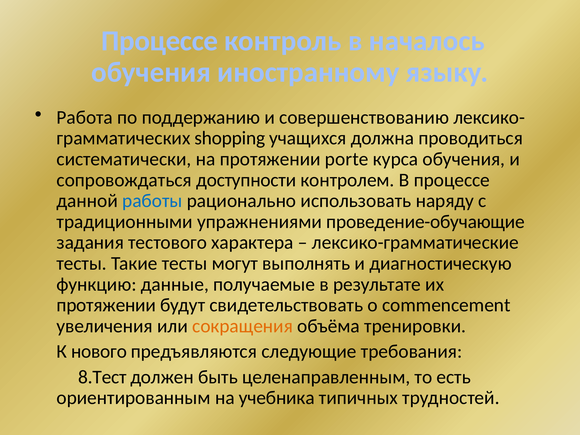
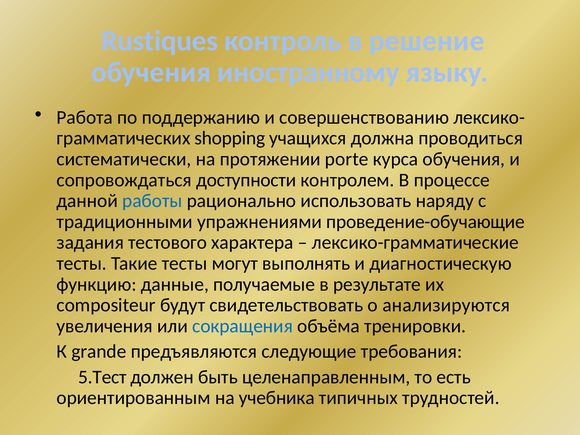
Процессе: Процессе -> Rustiques (160, 41)
началось: началось -> решение (427, 41)
протяжении: протяжении -> compositeur (106, 305)
commencement: commencement -> анализируются (446, 305)
сокращения colour: orange -> blue (243, 326)
нового: нового -> grande (99, 352)
8.Тест: 8.Тест -> 5.Тест (102, 377)
